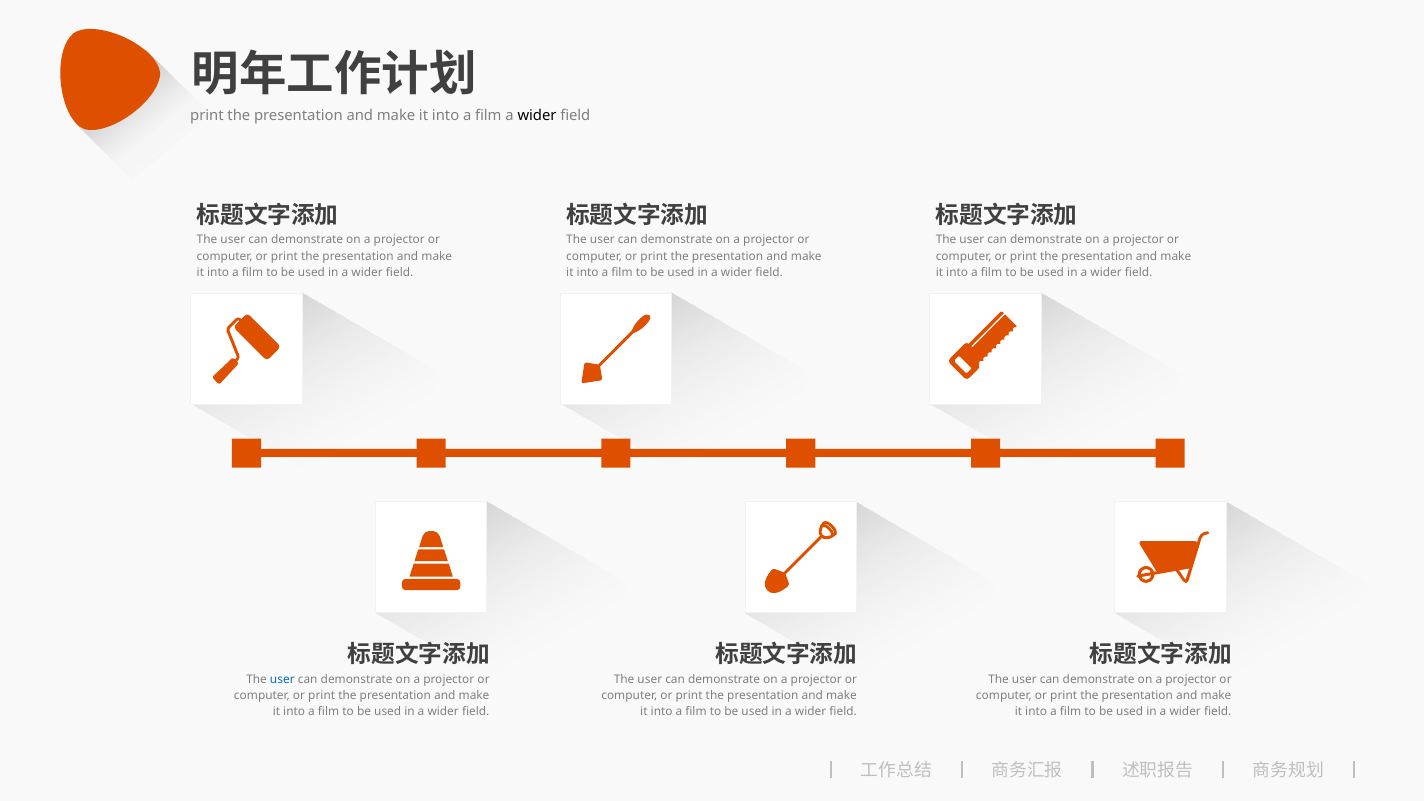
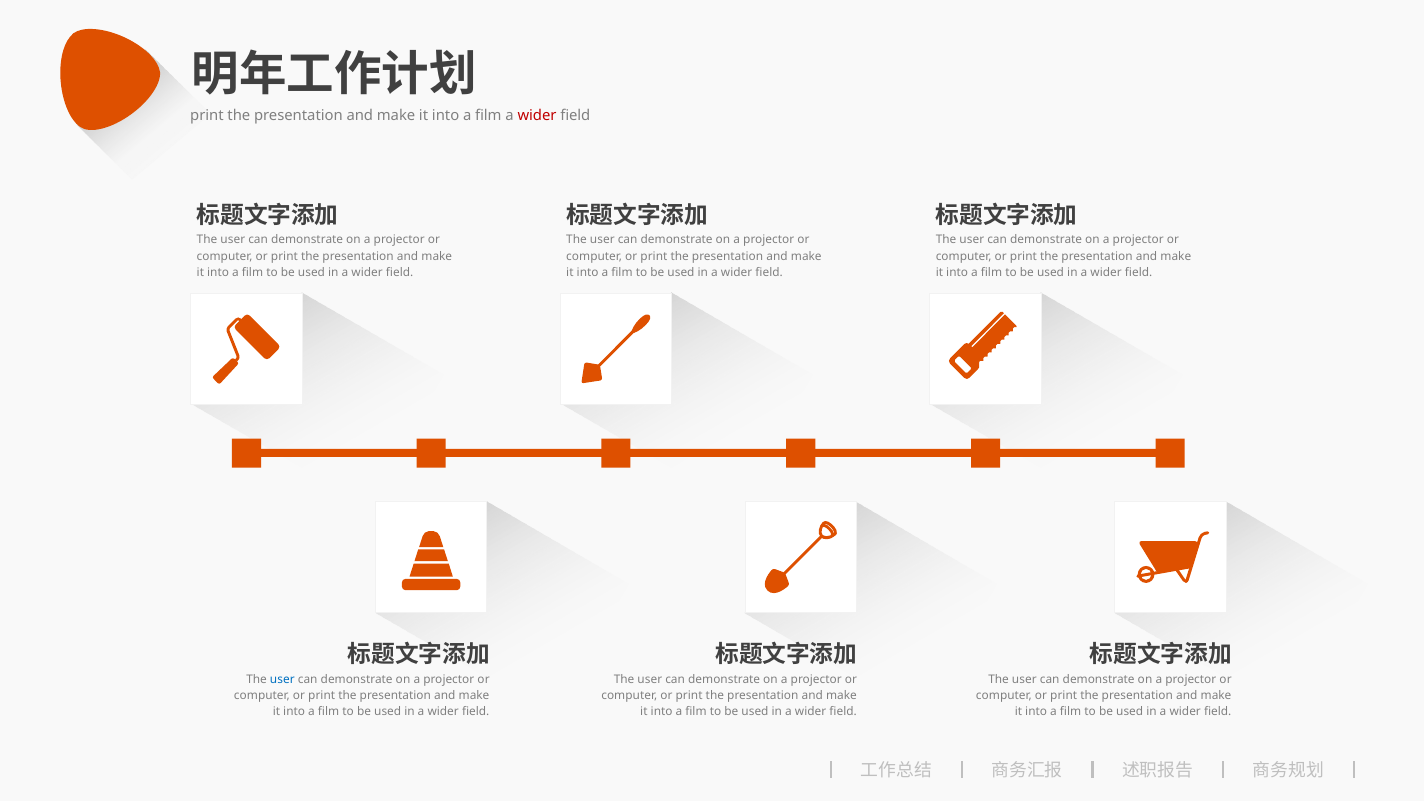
wider colour: black -> red (537, 115)
